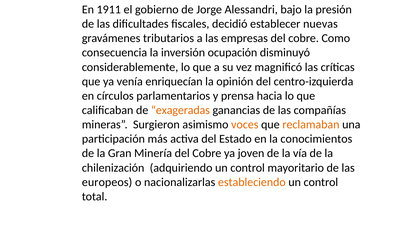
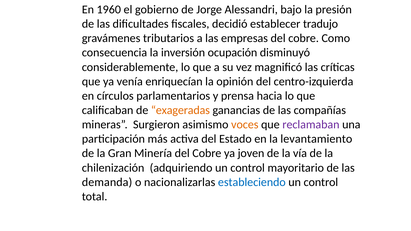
1911: 1911 -> 1960 (109, 10)
nuevas: nuevas -> tradujo (321, 24)
reclamaban colour: orange -> purple (311, 125)
conocimientos: conocimientos -> levantamiento (316, 139)
europeos: europeos -> demanda (107, 182)
estableciendo colour: orange -> blue (252, 182)
